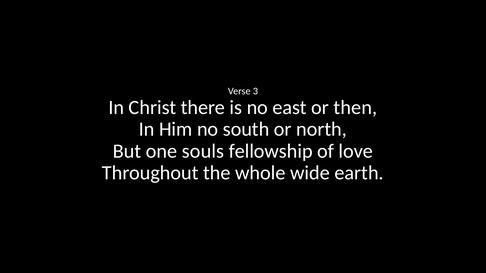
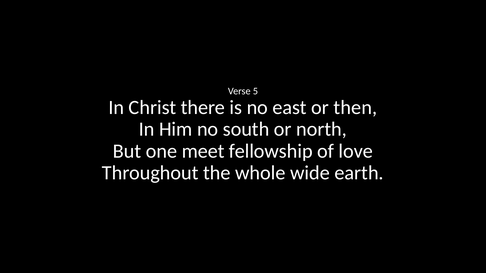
3: 3 -> 5 (255, 91)
souls: souls -> meet (203, 151)
